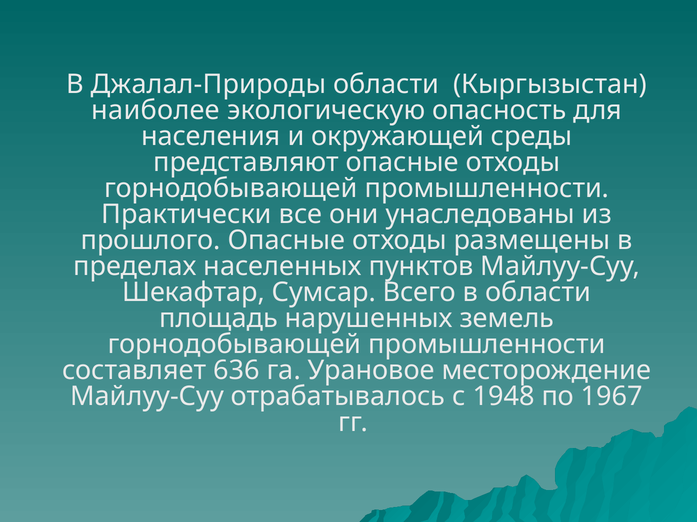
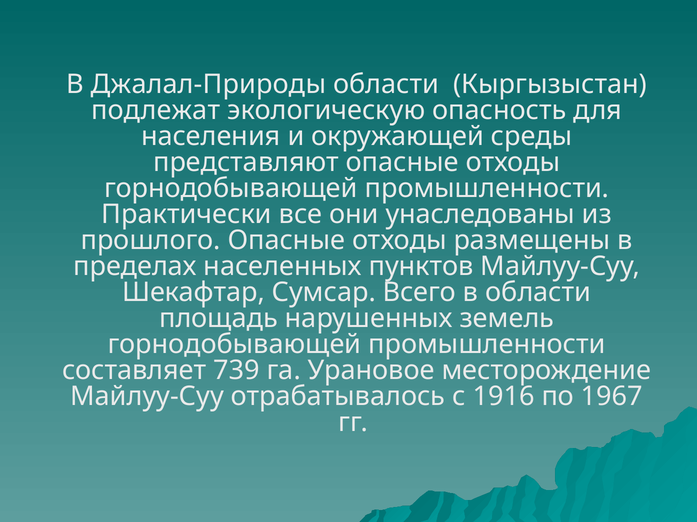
наиболее: наиболее -> подлежат (156, 111)
636: 636 -> 739 (236, 371)
1948: 1948 -> 1916 (504, 397)
